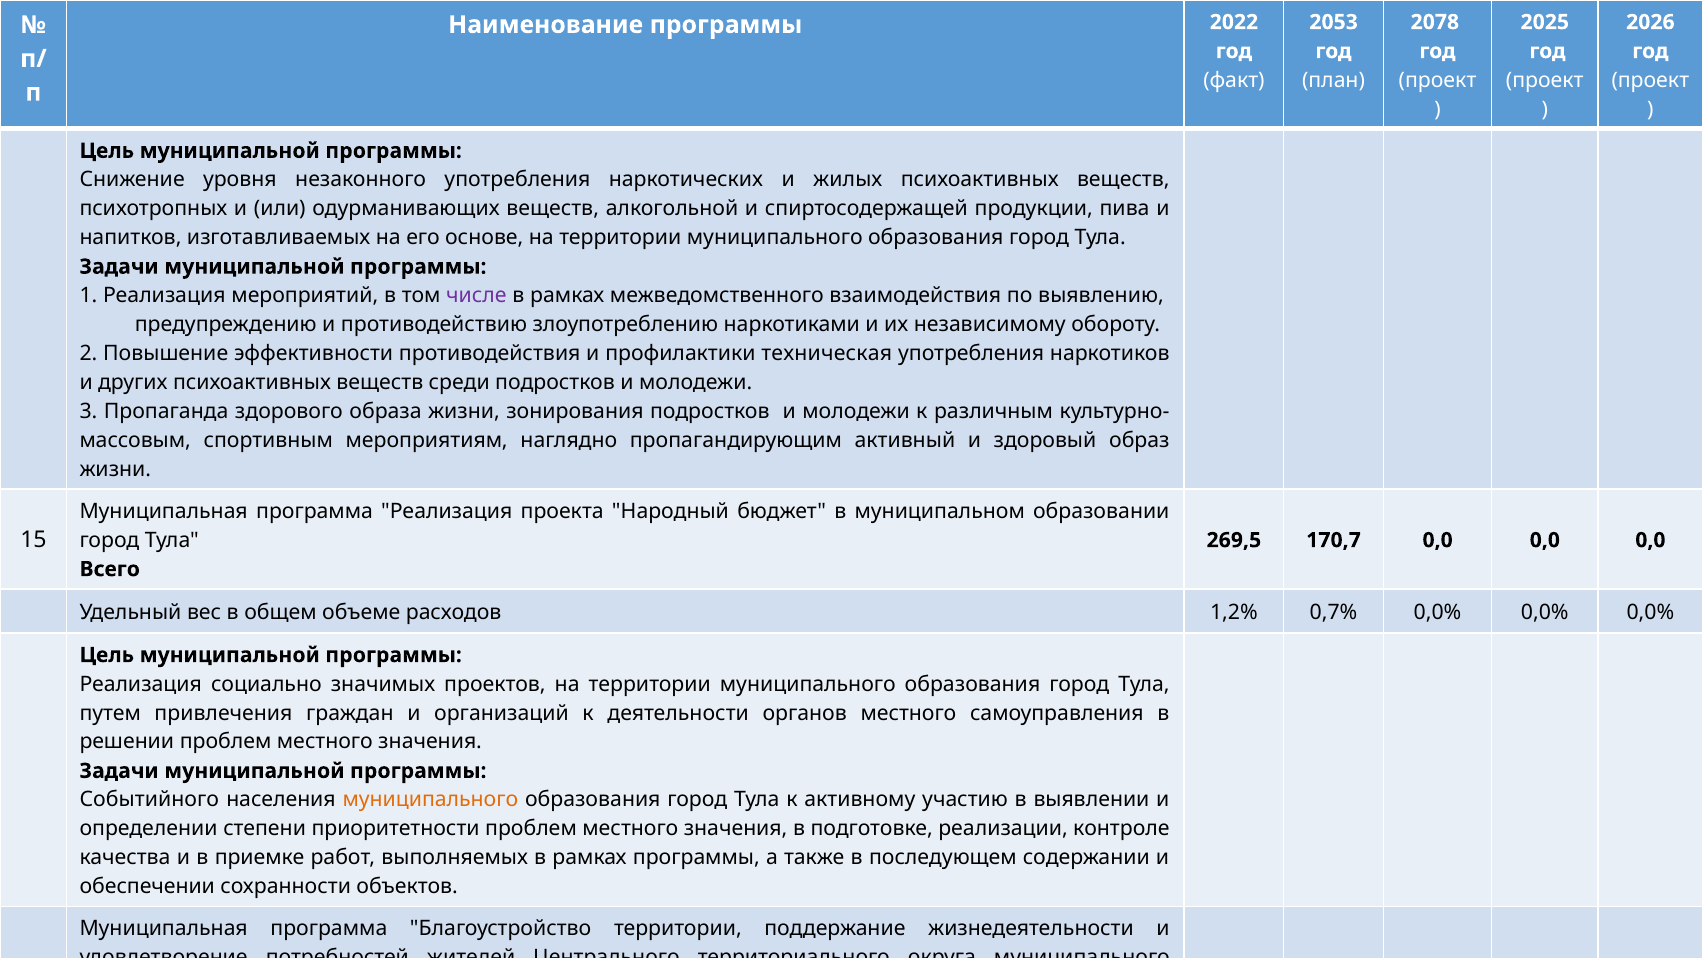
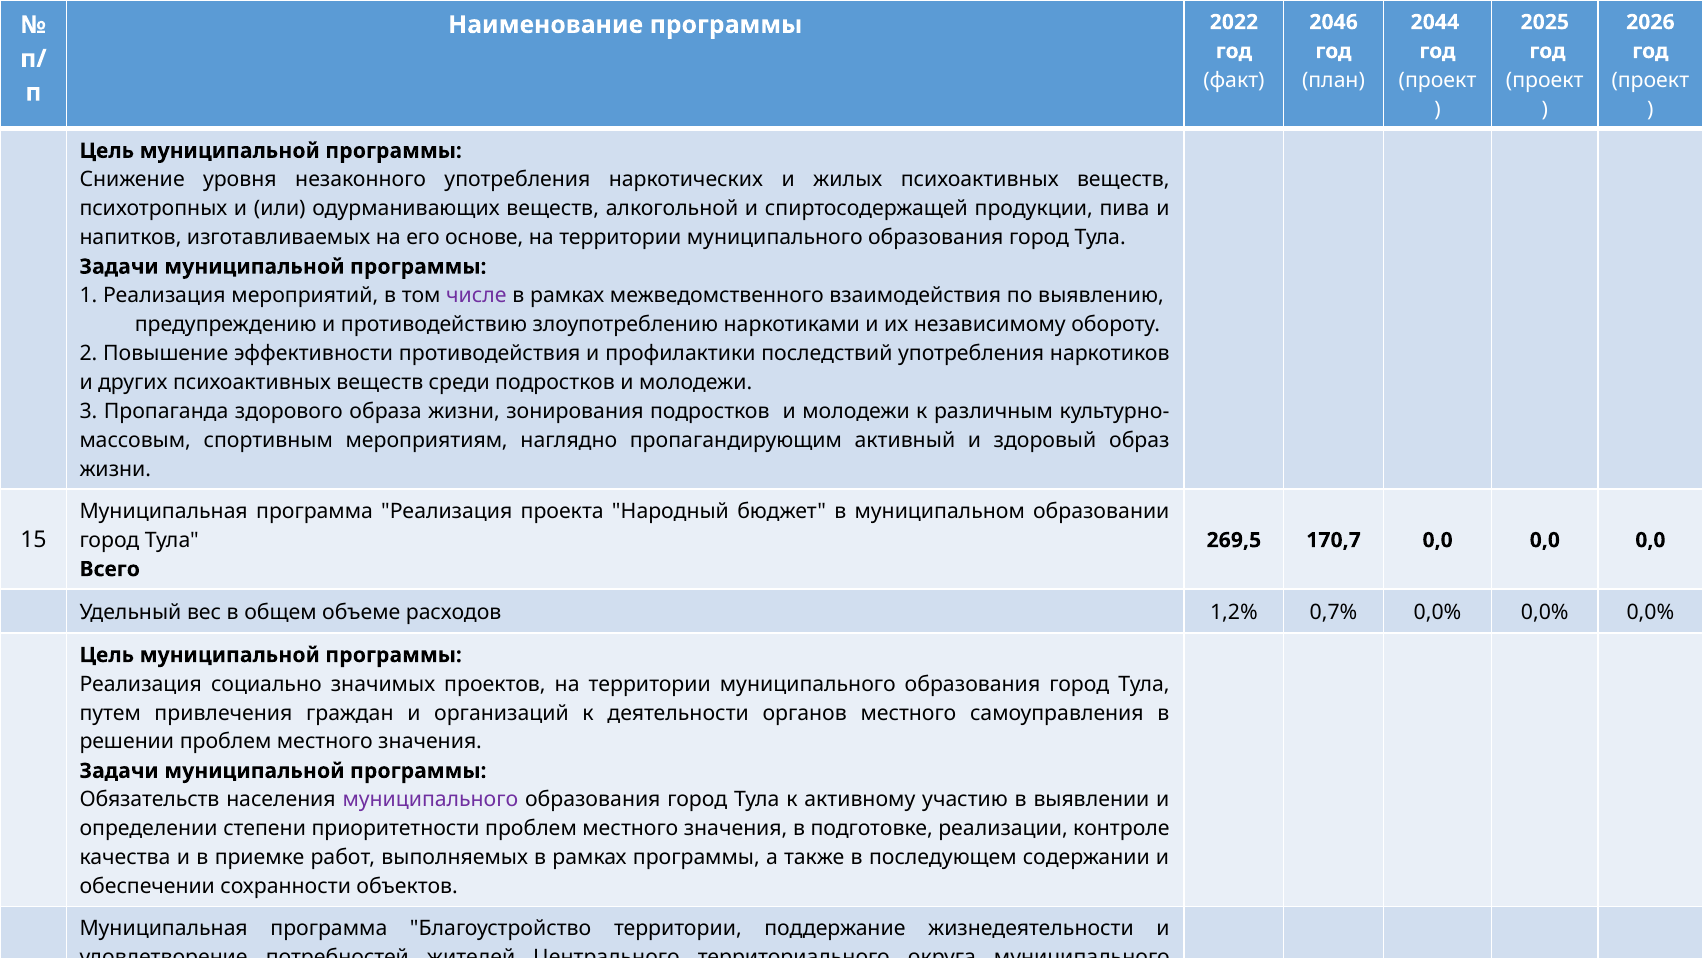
2053: 2053 -> 2046 (1334, 22)
2078: 2078 -> 2044 (1435, 22)
техническая: техническая -> последствий (827, 354)
Событийного: Событийного -> Обязательств (149, 800)
муниципального colour: orange -> purple (430, 800)
